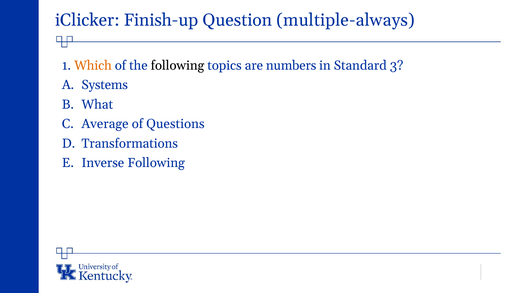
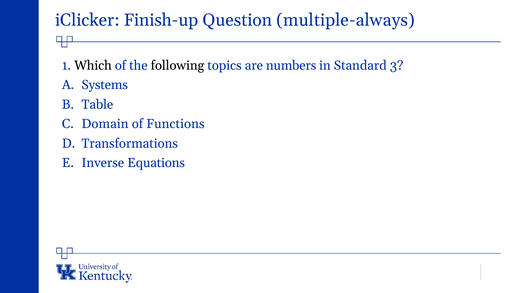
Which colour: orange -> black (93, 66)
What: What -> Table (97, 105)
Average: Average -> Domain (105, 124)
Questions: Questions -> Functions (175, 124)
Inverse Following: Following -> Equations (156, 163)
